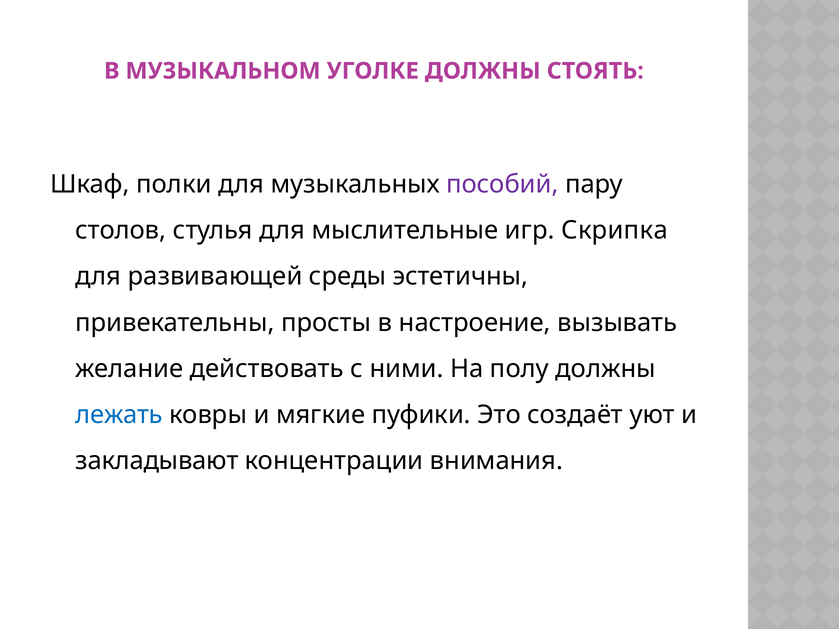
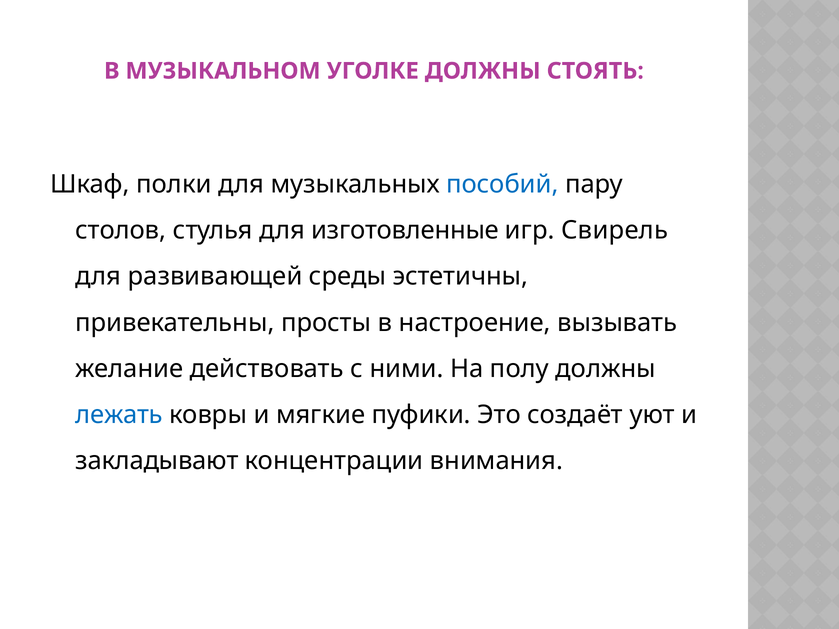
пособий colour: purple -> blue (502, 184)
мыслительные: мыслительные -> изготовленные (405, 230)
Скрипка: Скрипка -> Свирель (615, 230)
